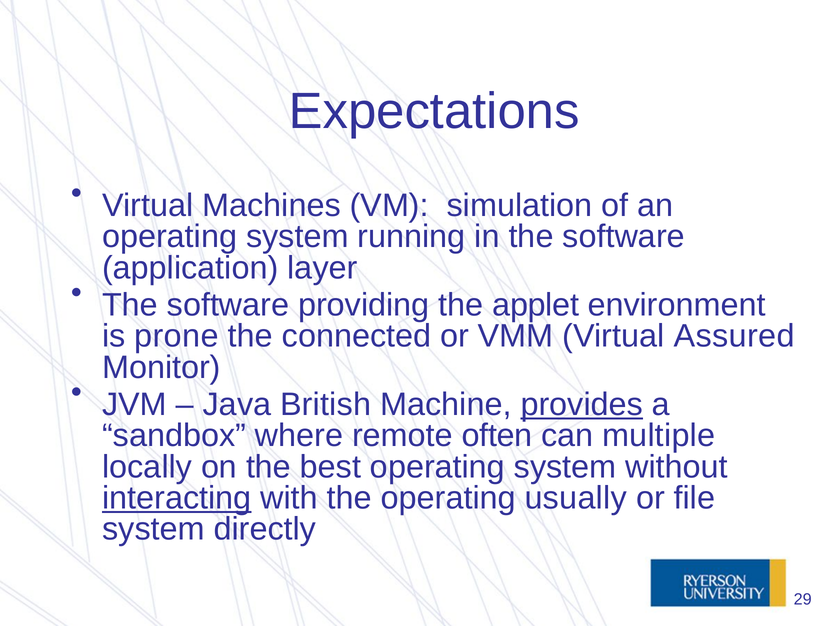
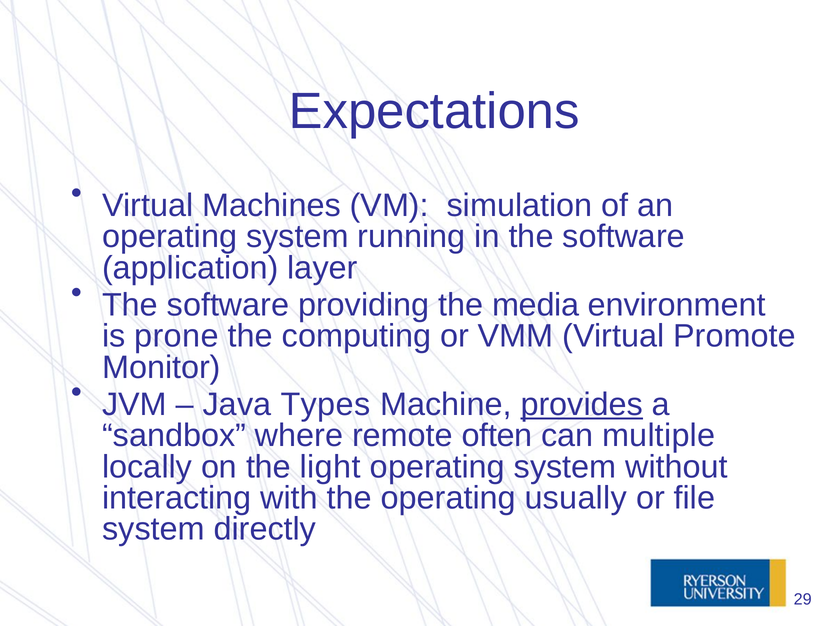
applet: applet -> media (536, 305)
connected: connected -> computing (357, 336)
Assured: Assured -> Promote (734, 336)
British: British -> Types (326, 404)
best: best -> light (330, 466)
interacting underline: present -> none (177, 498)
